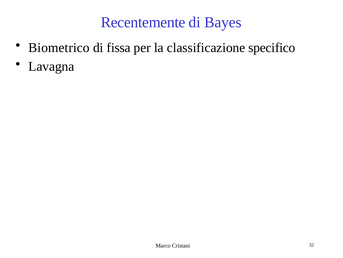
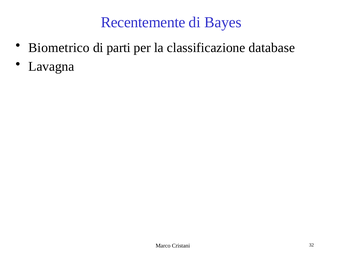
fissa: fissa -> parti (119, 47)
specifico: specifico -> database (272, 47)
